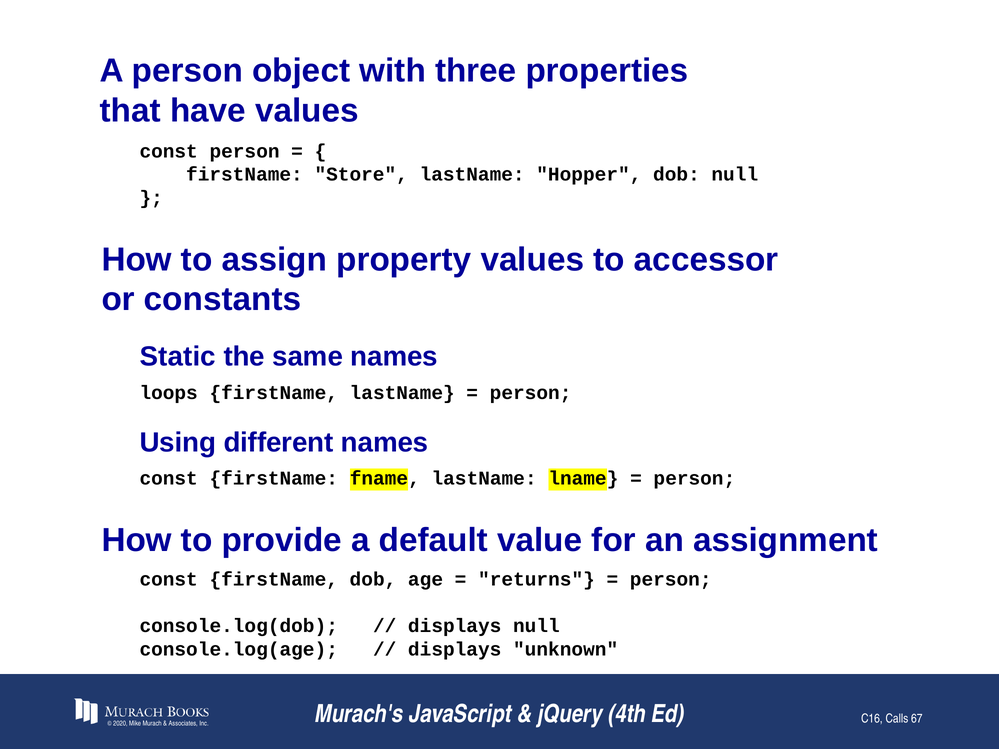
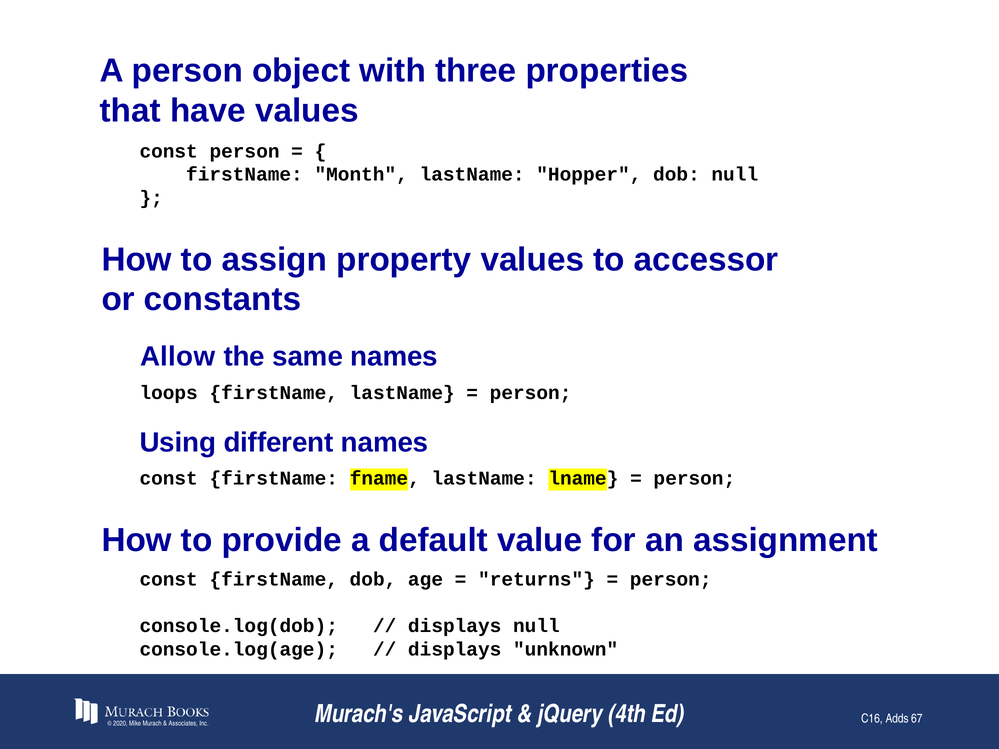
Store: Store -> Month (361, 175)
Static: Static -> Allow (178, 357)
Calls: Calls -> Adds (897, 719)
